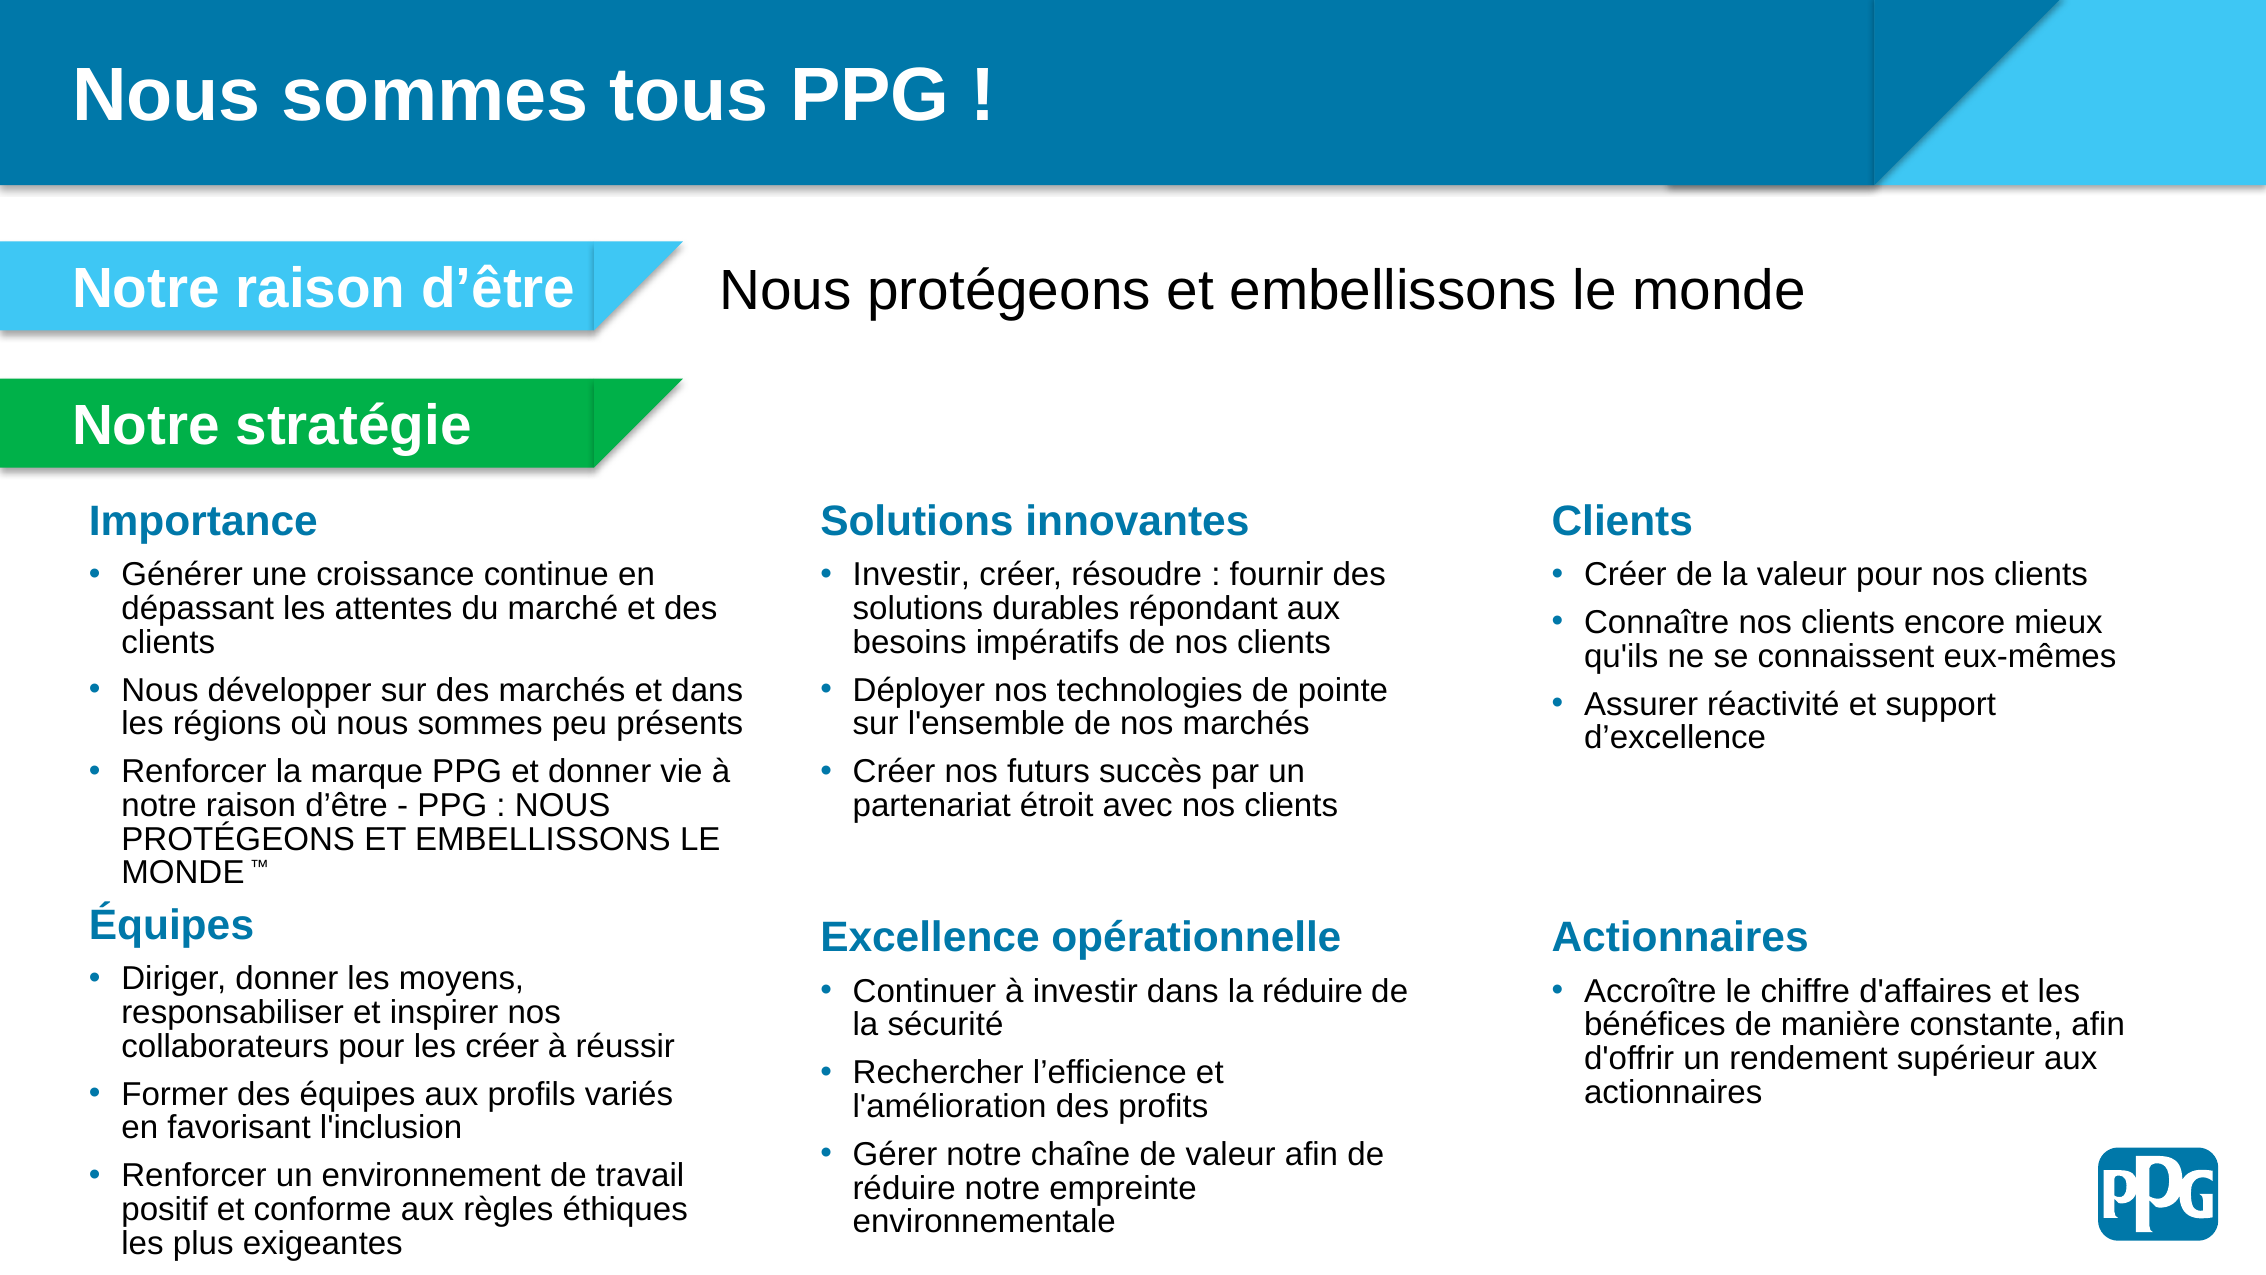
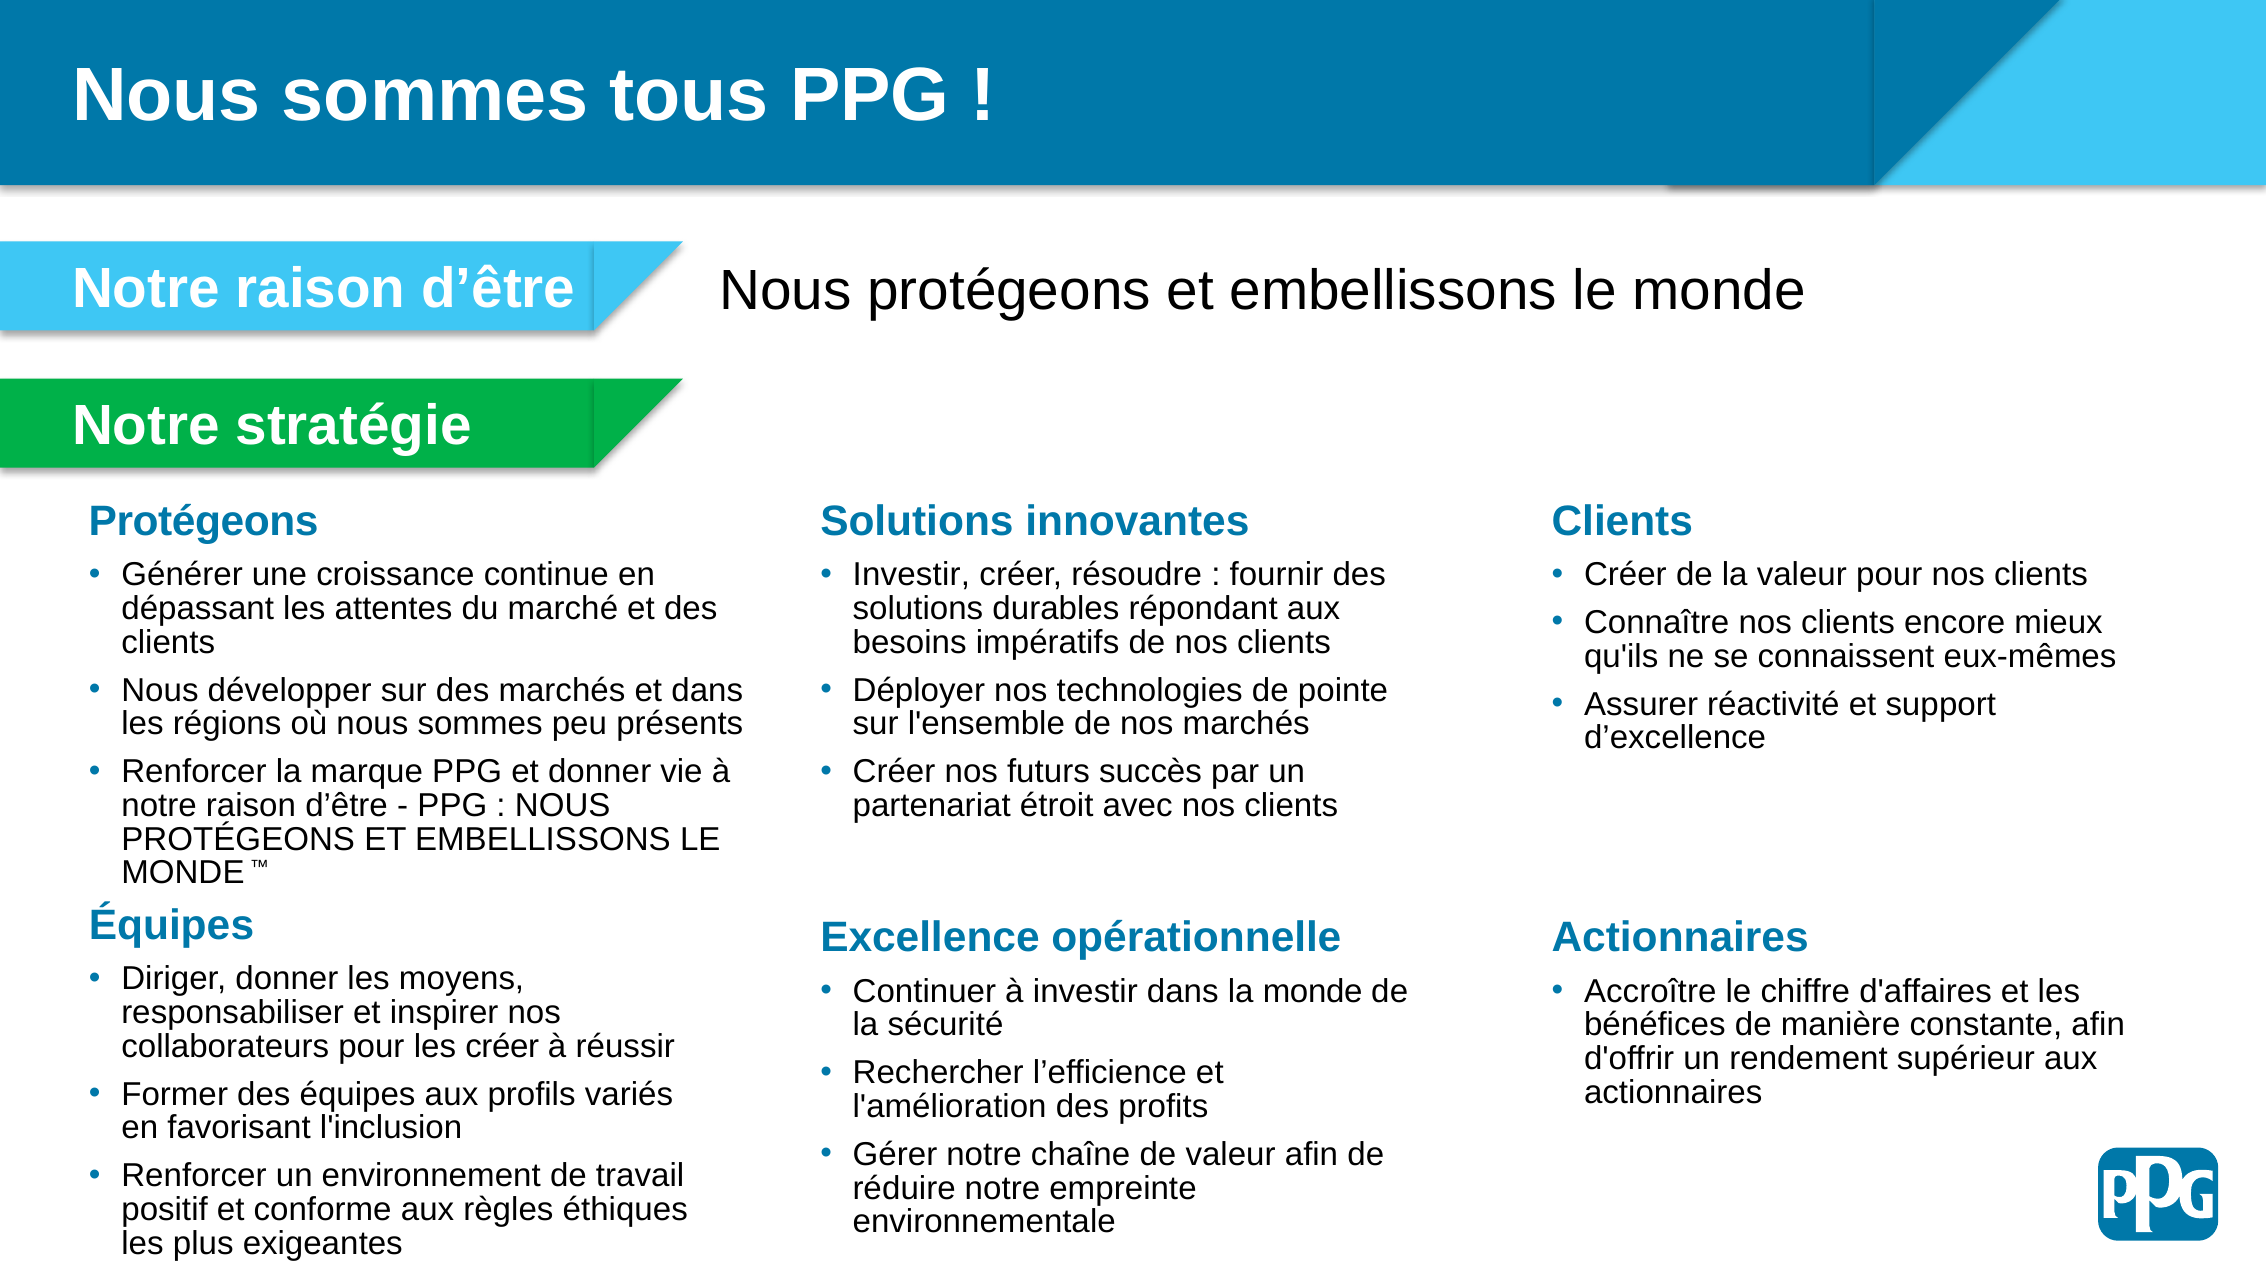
Importance: Importance -> Protégeons (204, 521)
la réduire: réduire -> monde (1313, 991)
